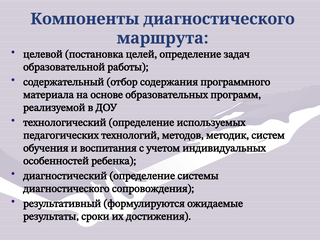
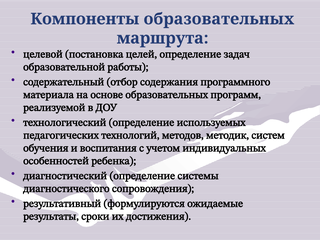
Компоненты диагностического: диагностического -> образовательных (219, 19)
